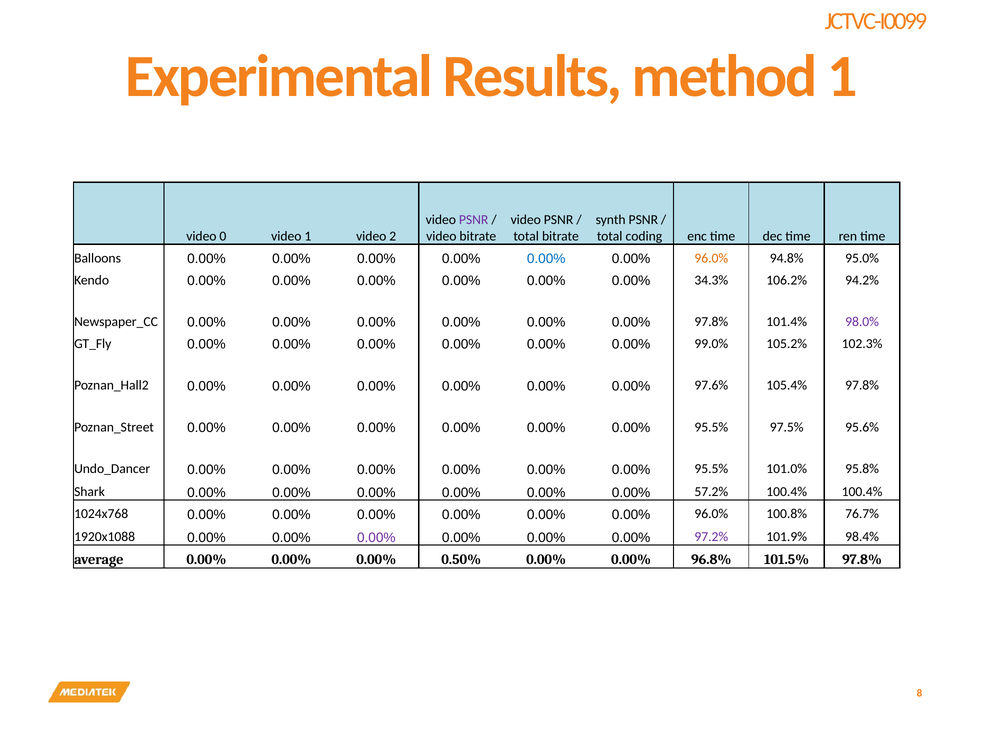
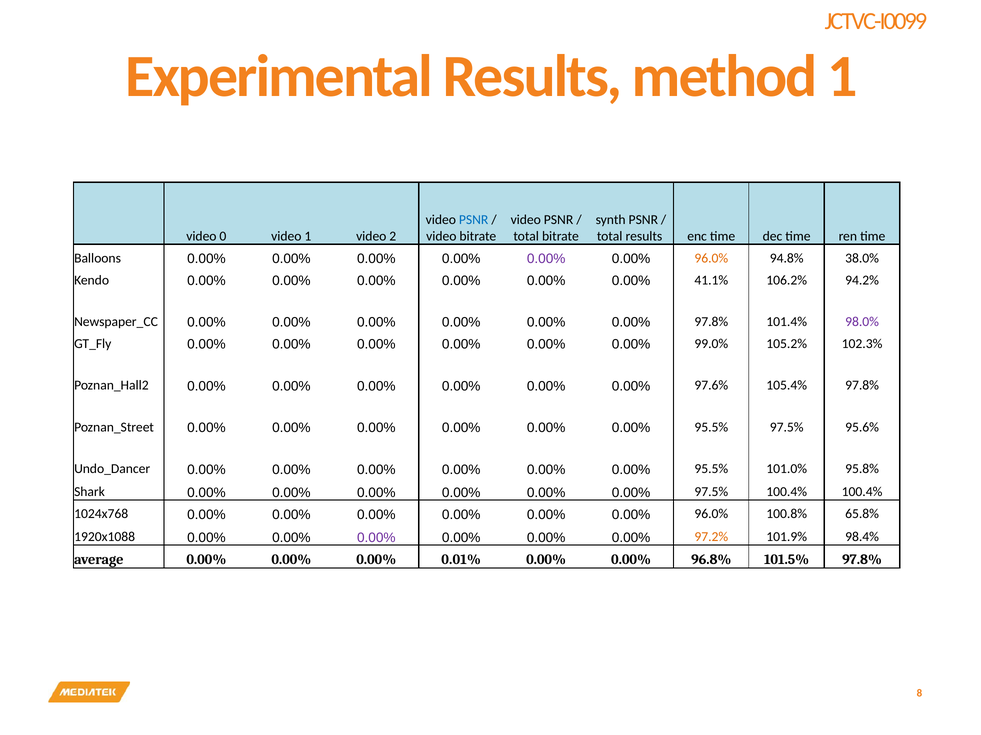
PSNR colour: purple -> blue (474, 220)
total coding: coding -> results (644, 236)
0.00% colour: blue -> purple (546, 259)
95.0%: 95.0% -> 38.0% (862, 258)
34.3%: 34.3% -> 41.1% (711, 280)
0.00% 57.2%: 57.2% -> 97.5% (711, 492)
76.7%: 76.7% -> 65.8% (862, 514)
97.2% colour: purple -> orange (711, 537)
0.50%: 0.50% -> 0.01% (461, 560)
